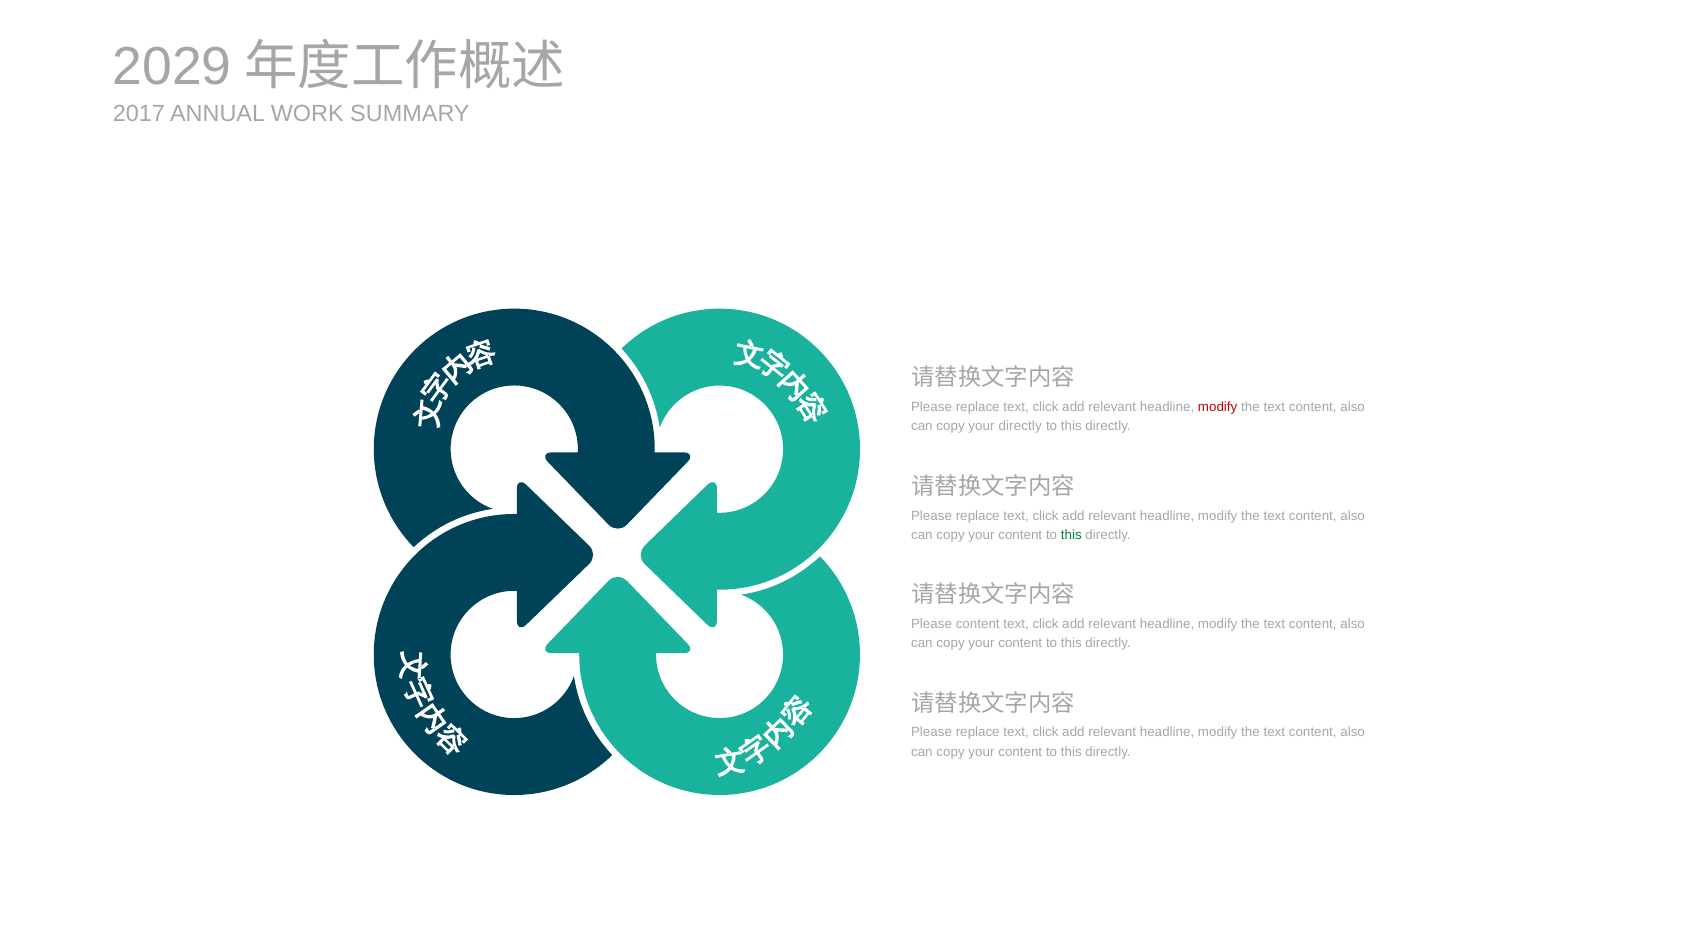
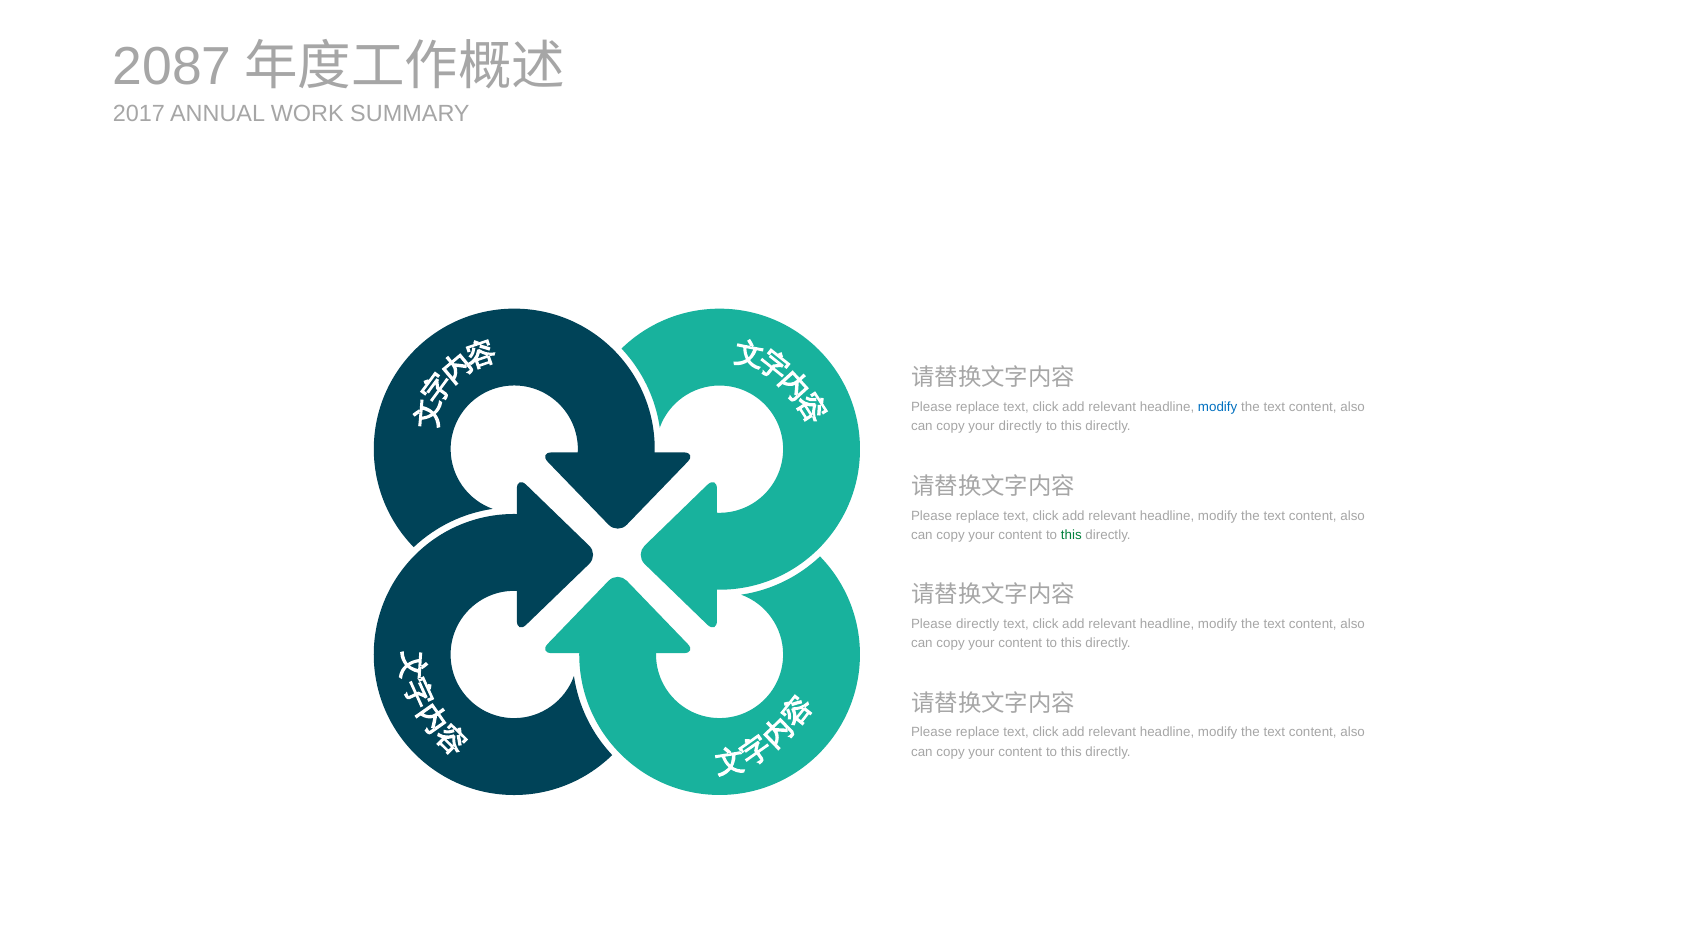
2029: 2029 -> 2087 (172, 67)
modify colour: red -> blue (1218, 407)
Please content: content -> directly (978, 624)
